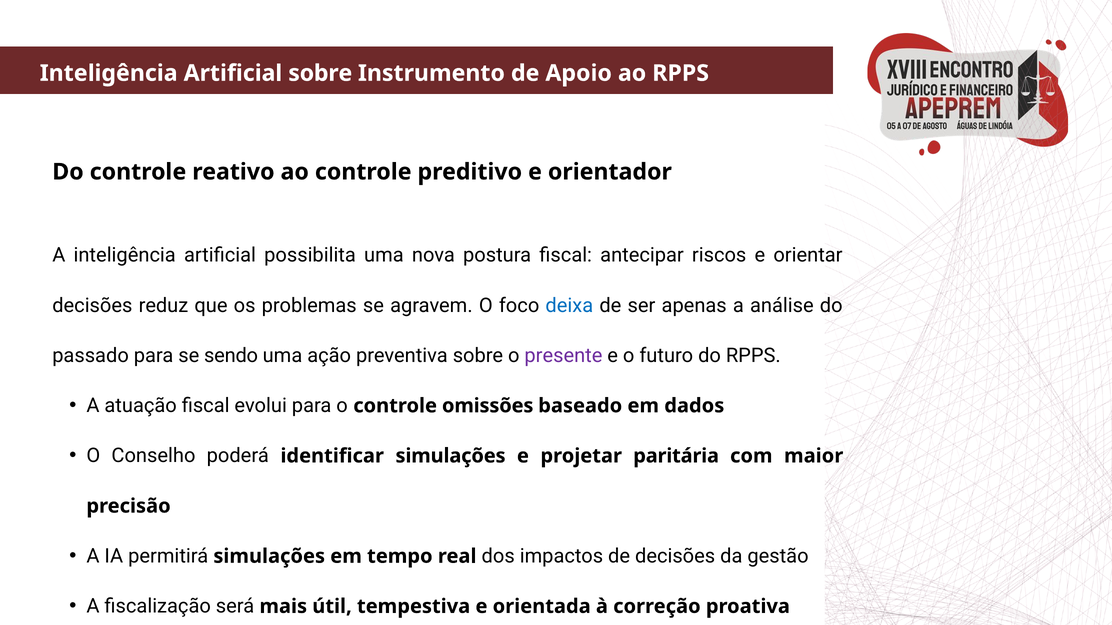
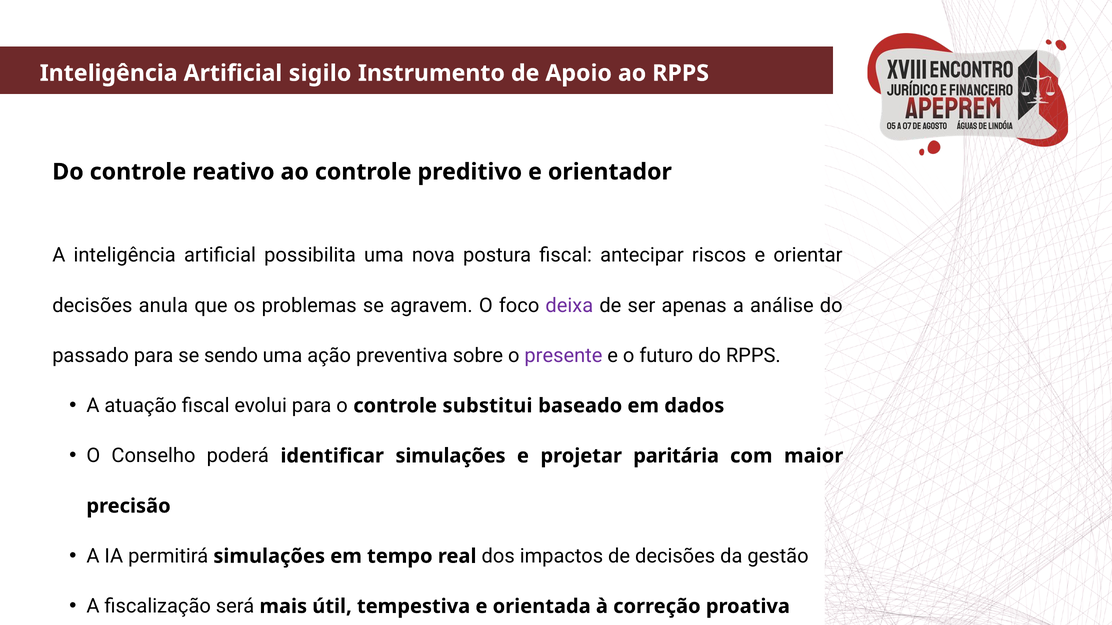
Artificial sobre: sobre -> sigilo (320, 73)
reduz: reduz -> anula (163, 306)
deixa colour: blue -> purple (569, 306)
omissões: omissões -> substitui (487, 406)
